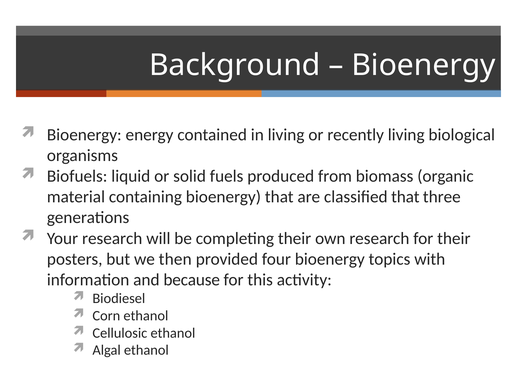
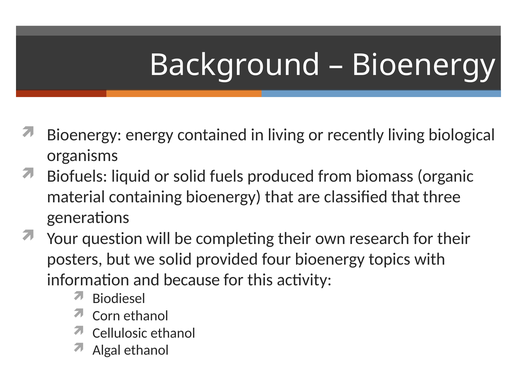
Your research: research -> question (112, 238)
we then: then -> solid (175, 259)
